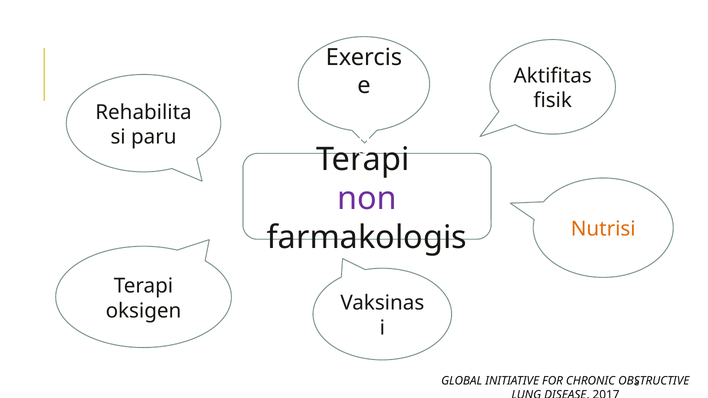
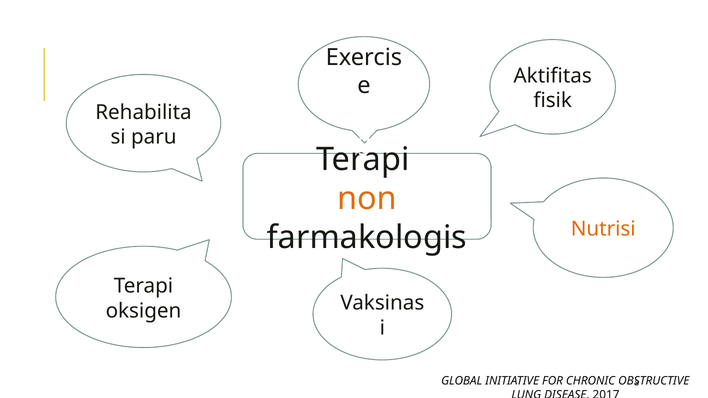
non colour: purple -> orange (367, 199)
